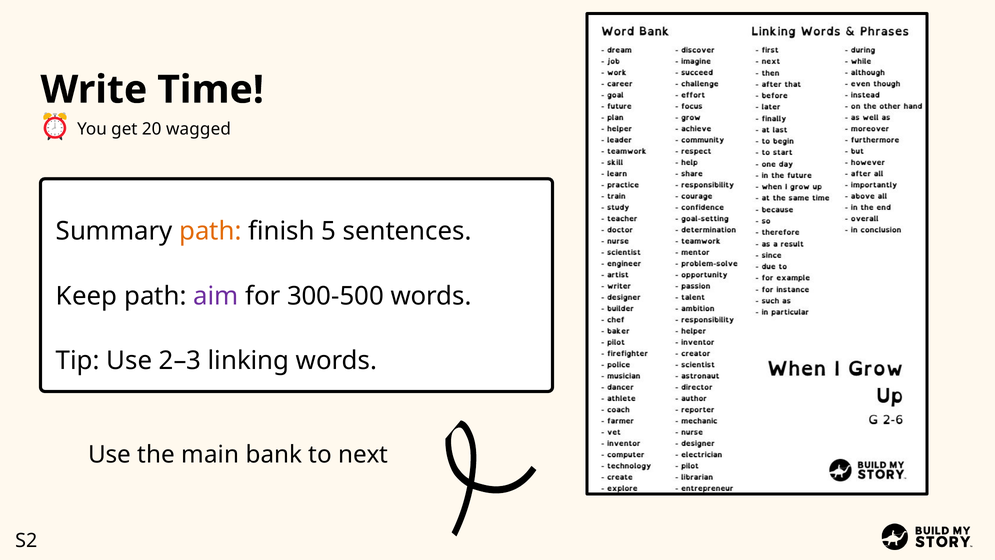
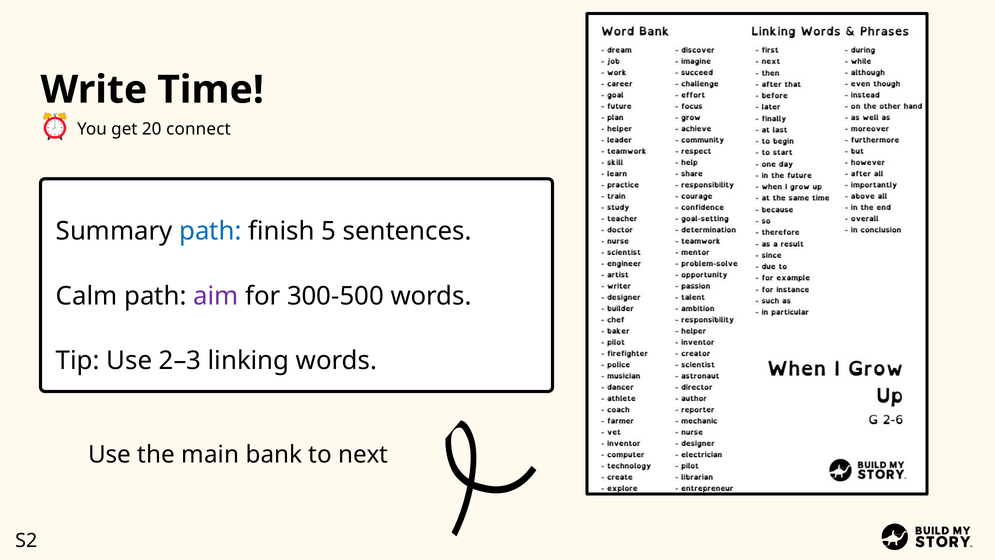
wagged: wagged -> connect (198, 129)
path colour: orange -> blue (210, 231)
Keep: Keep -> Calm (87, 296)
